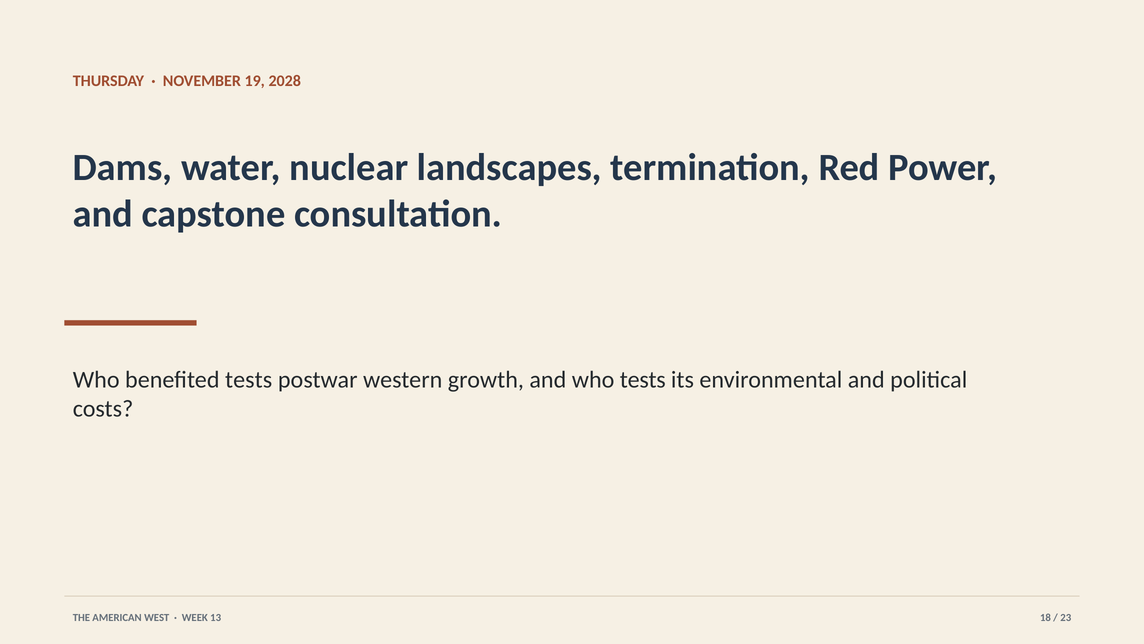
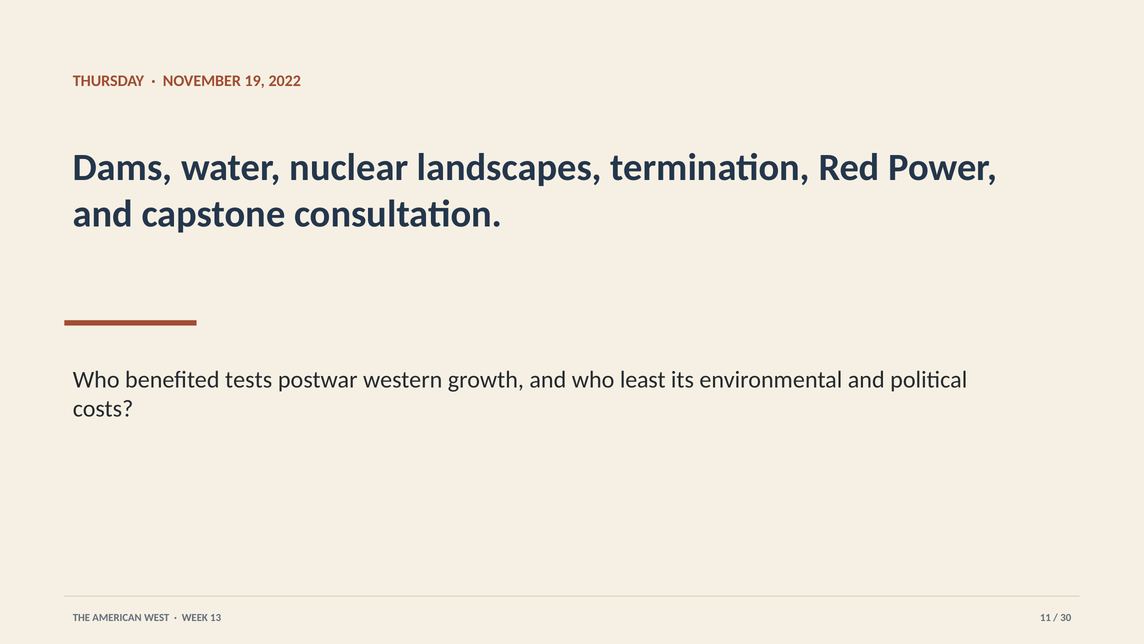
2028: 2028 -> 2022 (285, 81)
who tests: tests -> least (643, 380)
18: 18 -> 11 (1045, 617)
23: 23 -> 30 (1066, 617)
